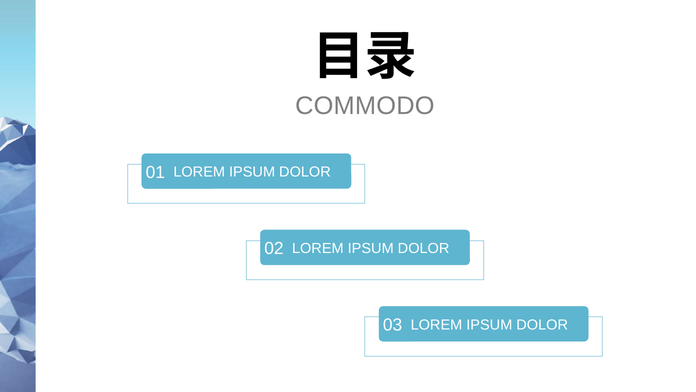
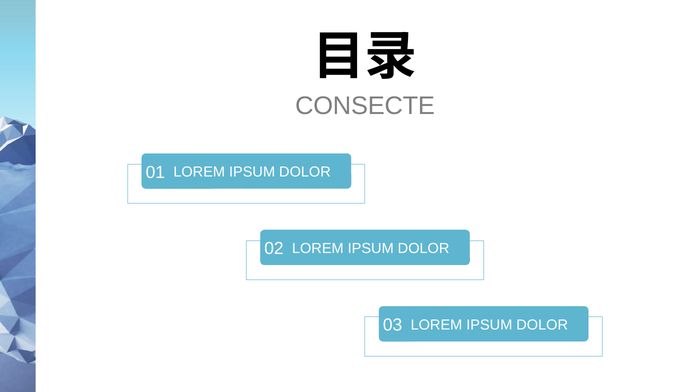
COMMODO: COMMODO -> CONSECTE (365, 106)
